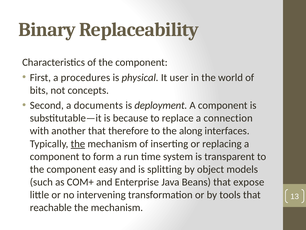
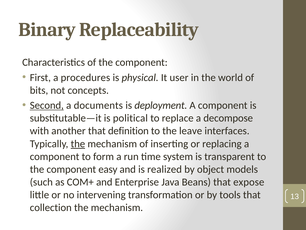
Second underline: none -> present (47, 105)
because: because -> political (130, 118)
connection: connection -> decompose (228, 118)
therefore: therefore -> definition (128, 131)
along: along -> leave (191, 131)
splitting: splitting -> realized (165, 169)
reachable: reachable -> collection (51, 207)
